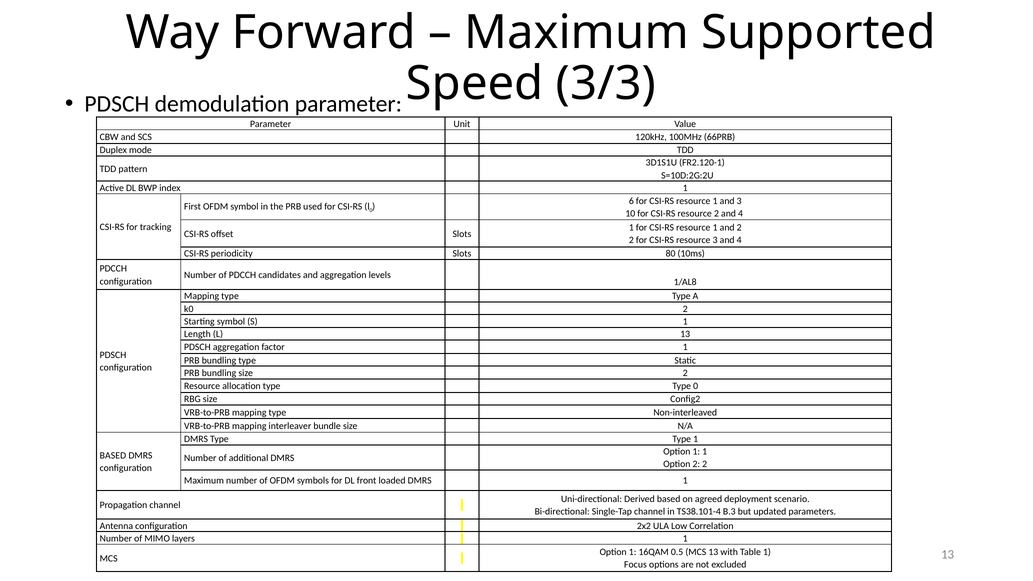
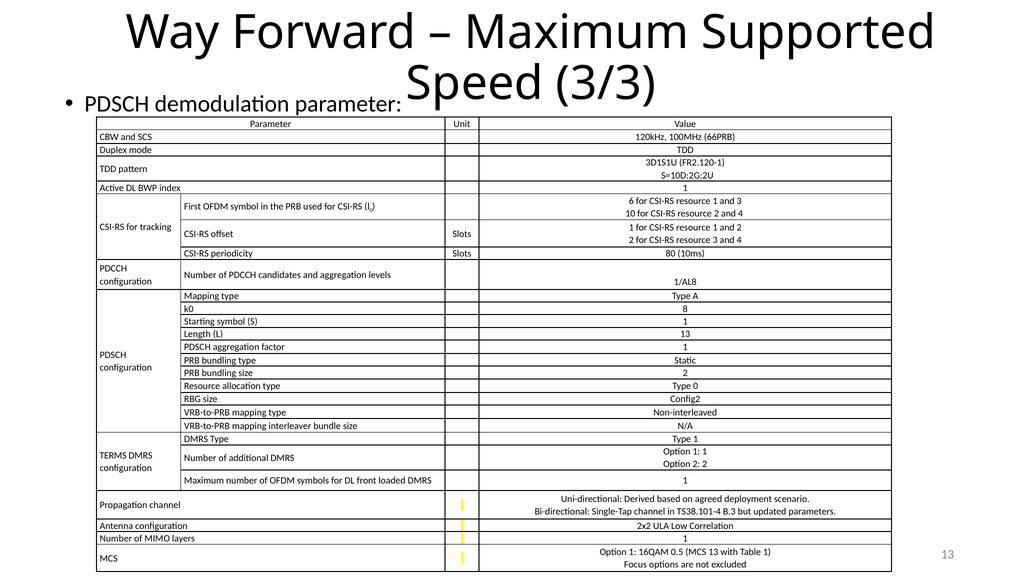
k0 2: 2 -> 8 (685, 309)
BASED: BASED -> TERMS (113, 456)
